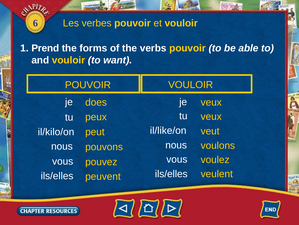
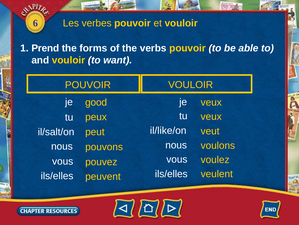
does: does -> good (96, 102)
il/kilo/on: il/kilo/on -> il/salt/on (56, 131)
